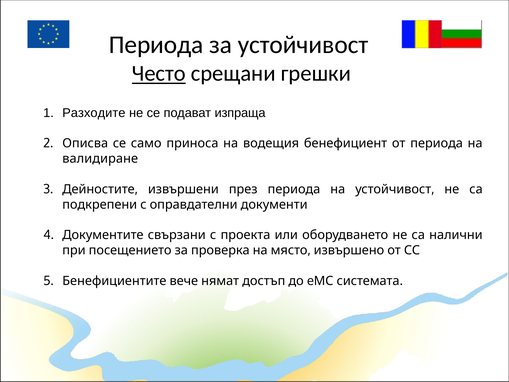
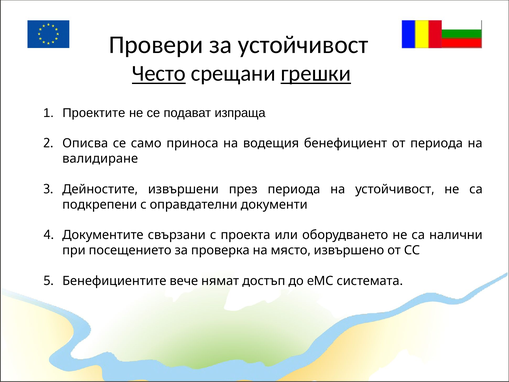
Периода: Периода -> Провери (156, 45)
грешки underline: none -> present (316, 73)
Разходите: Разходите -> Проектите (94, 113)
